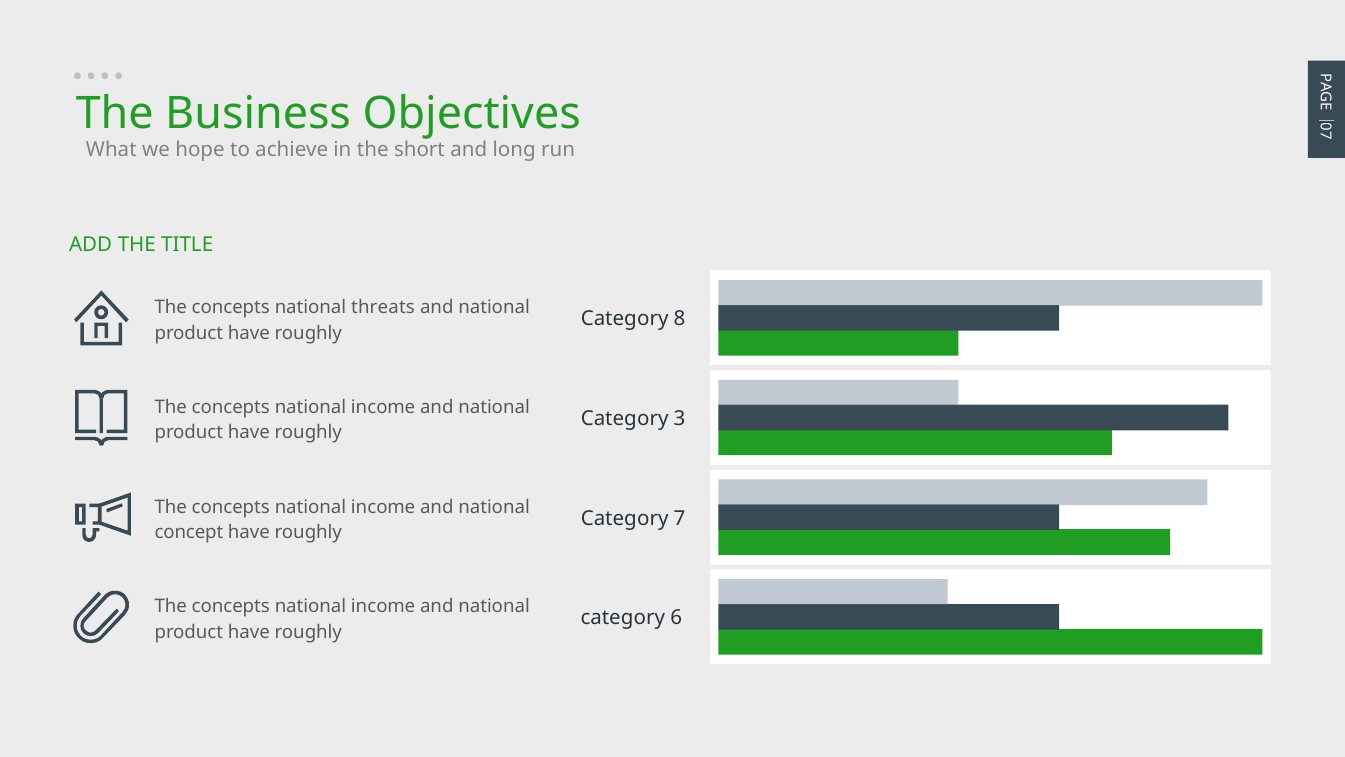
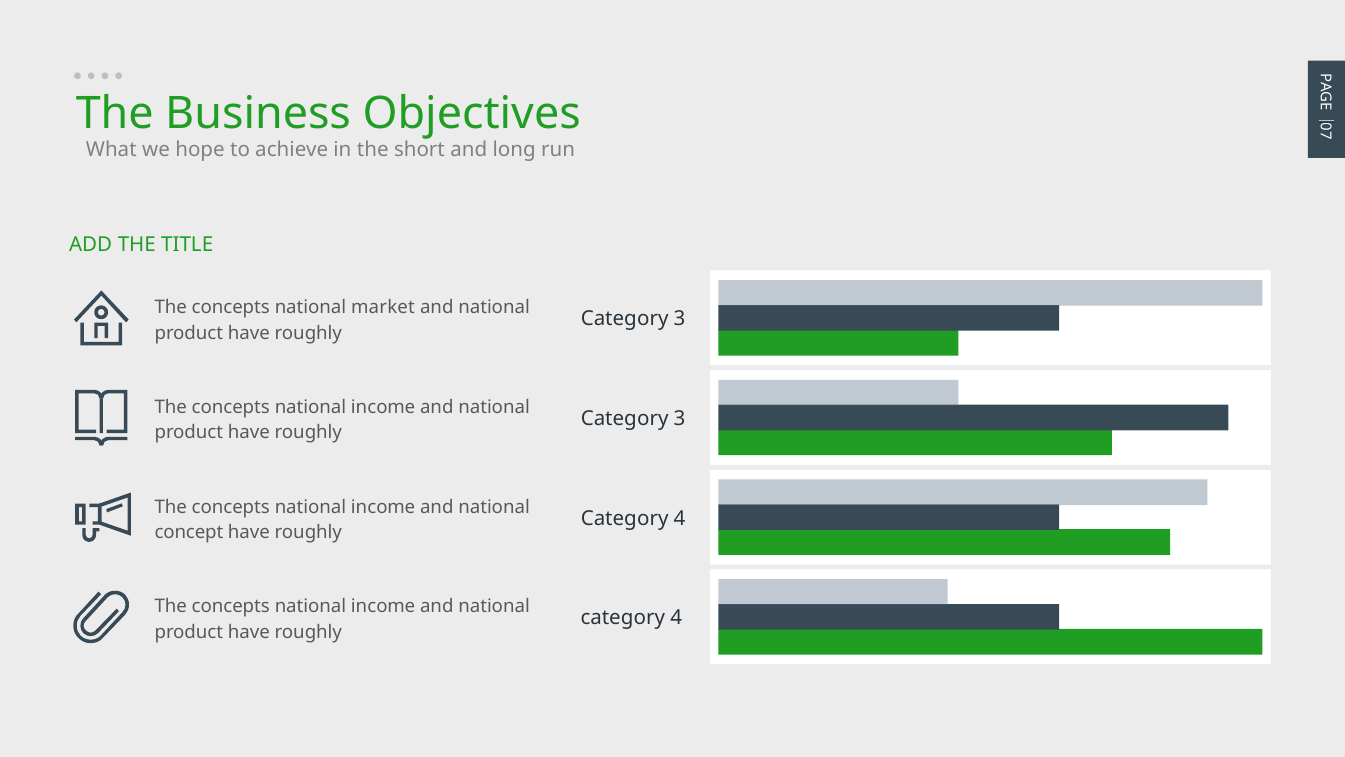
threats: threats -> market (383, 307)
8: 8 -> 3 (680, 319)
7: 7 -> 4 (680, 518)
6: 6 -> 4 (676, 618)
